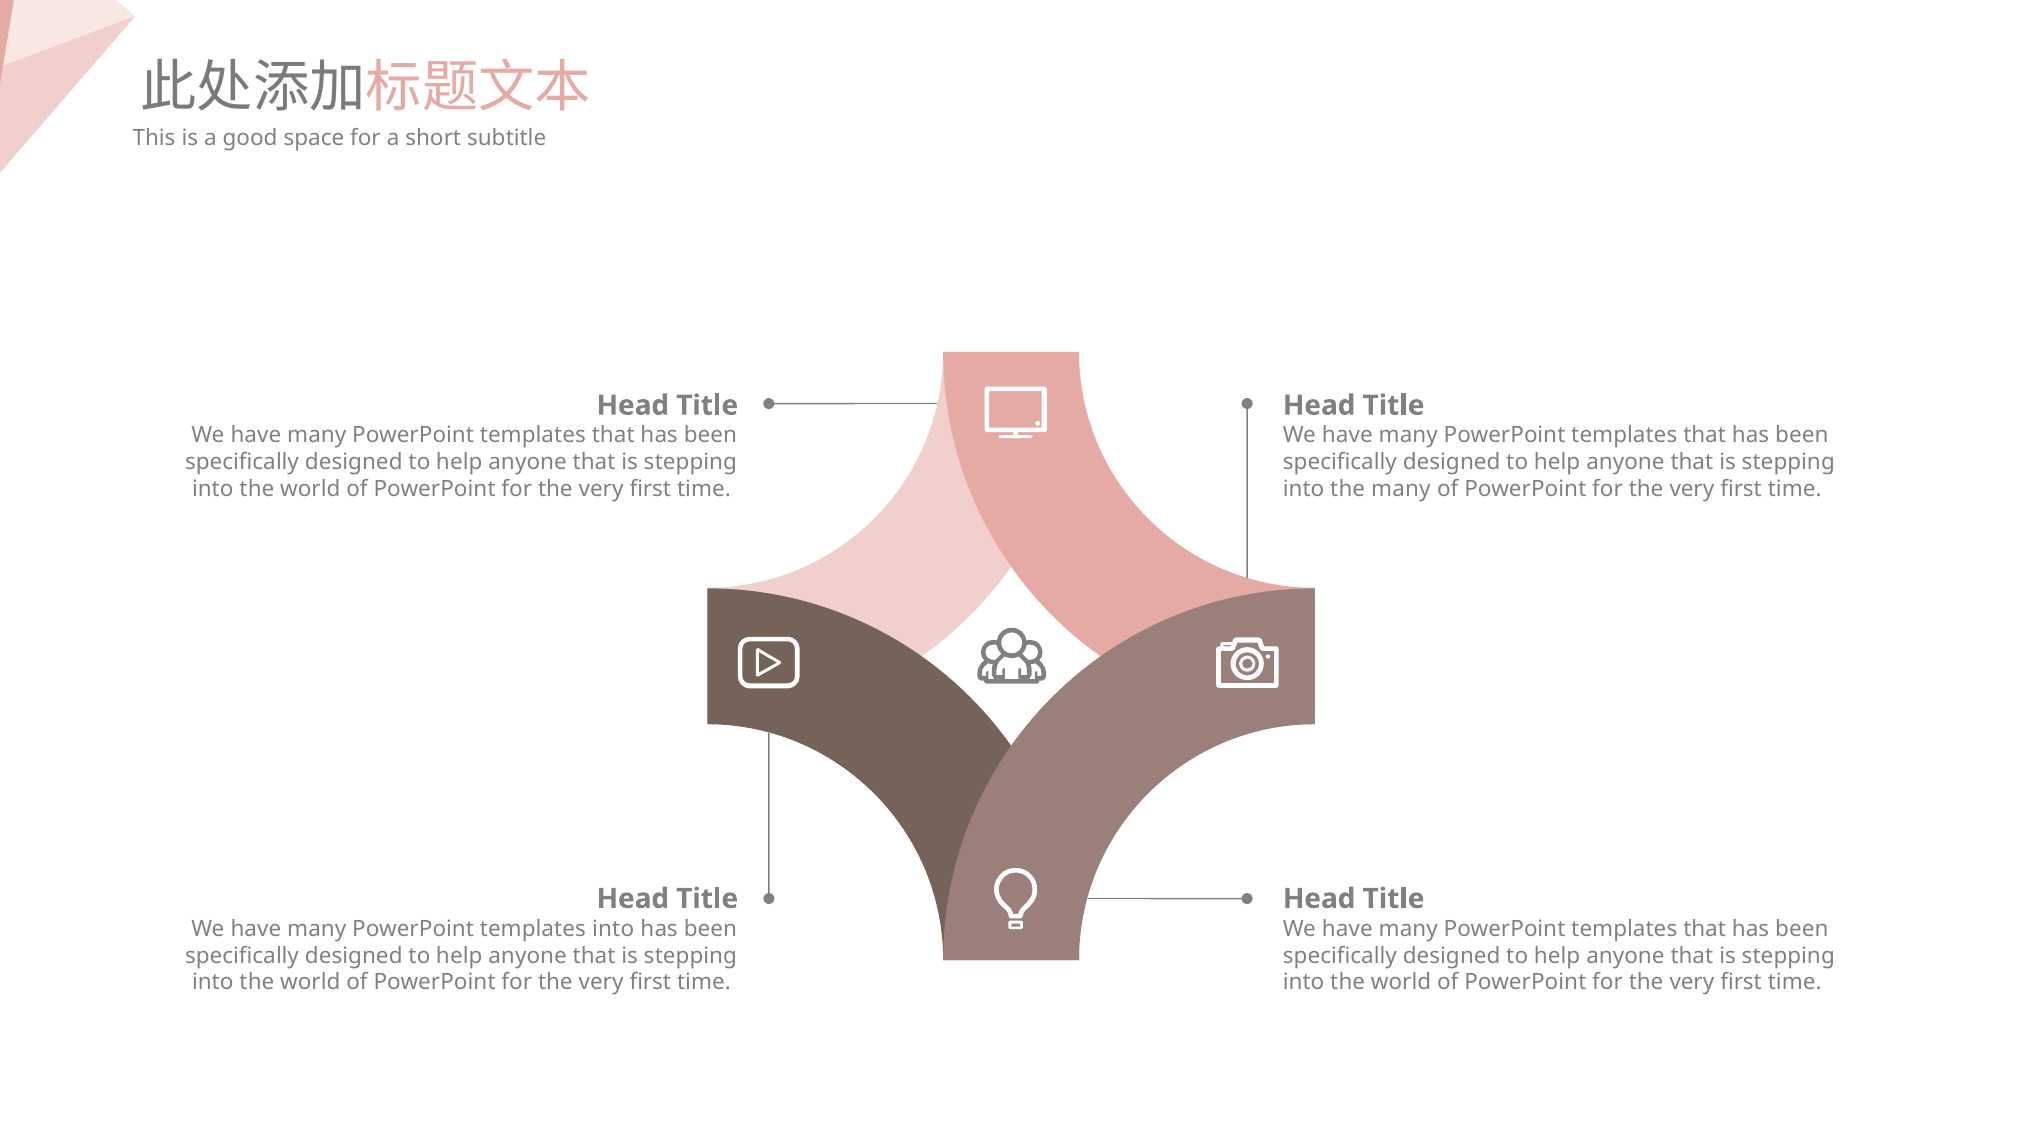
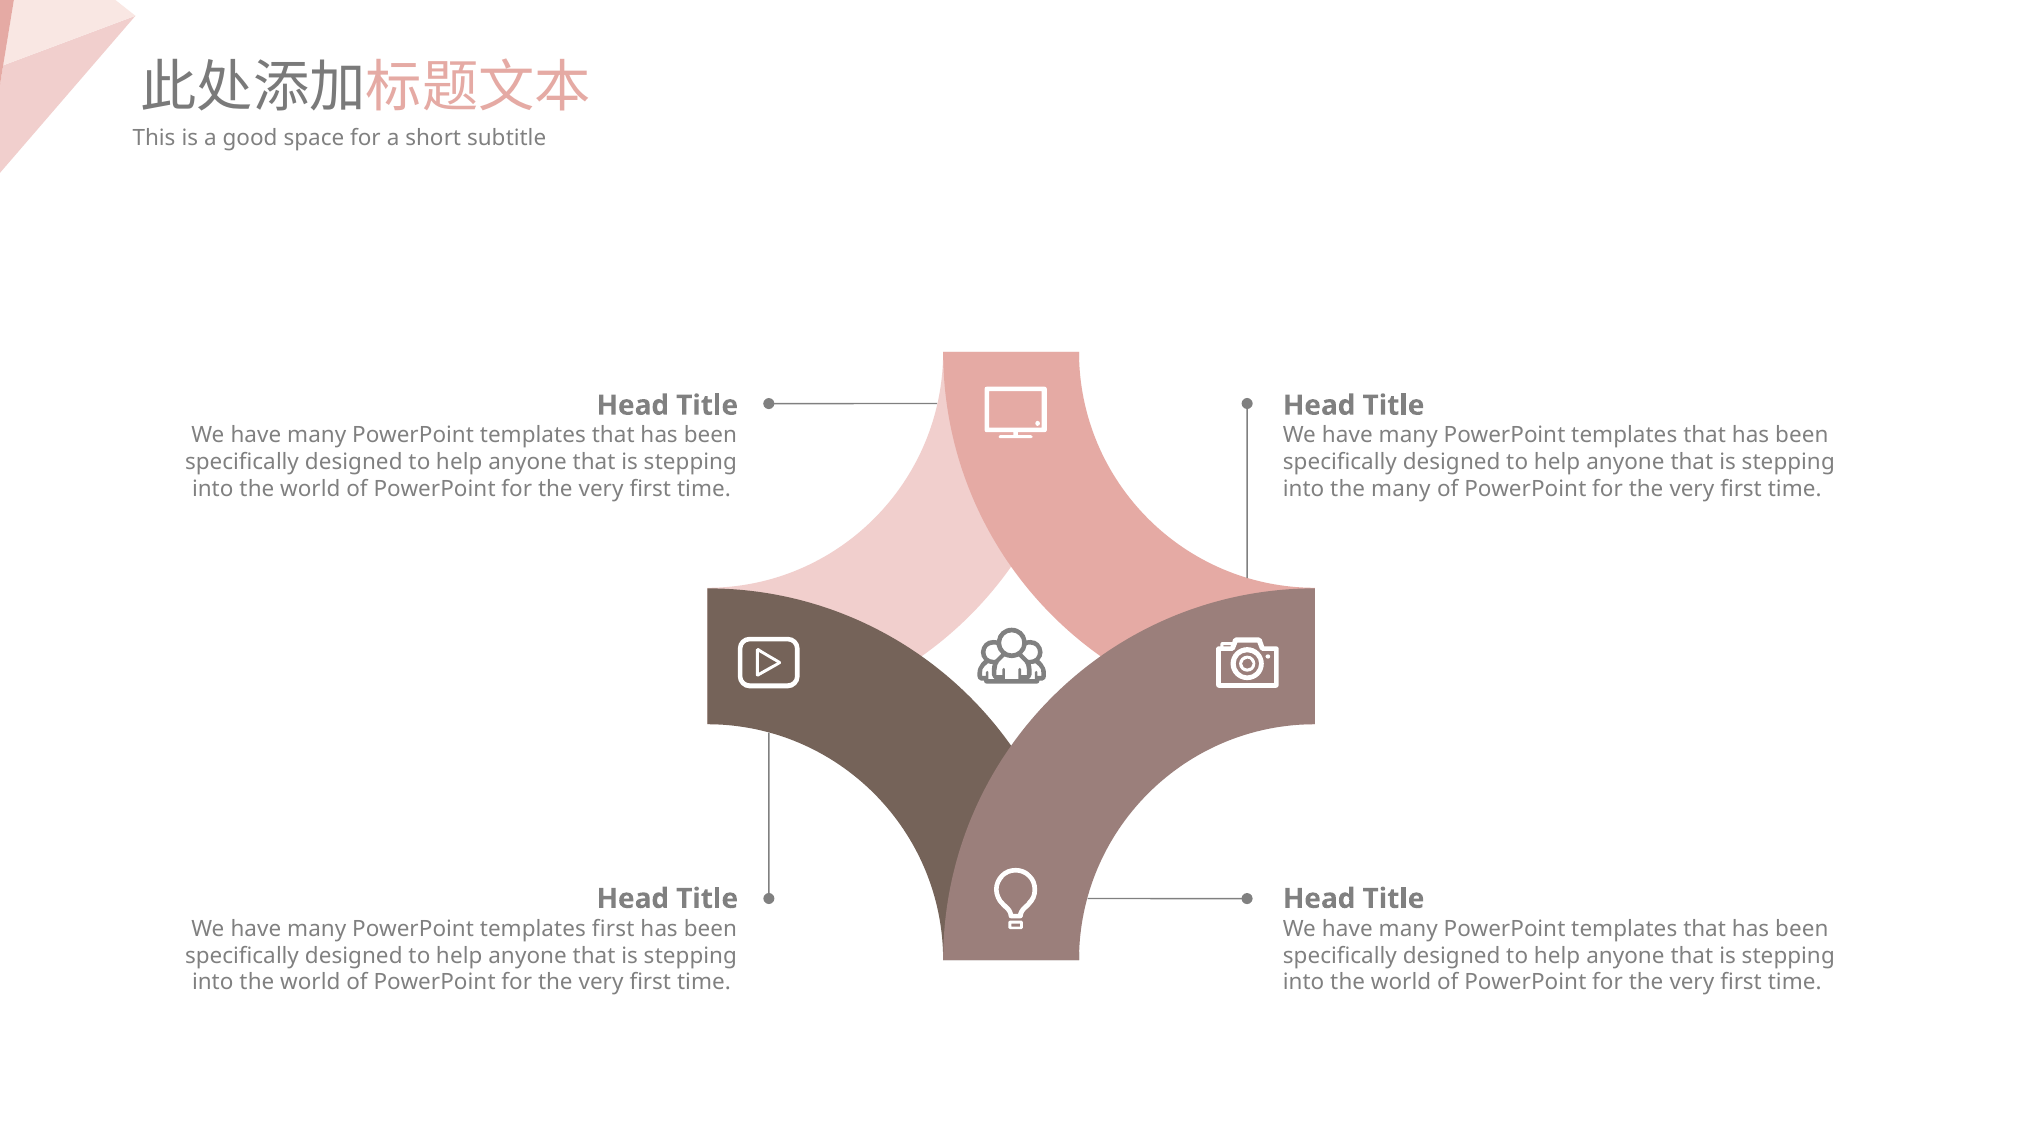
templates into: into -> first (613, 929)
